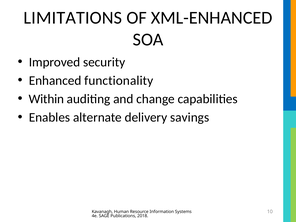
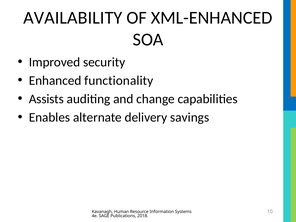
LIMITATIONS: LIMITATIONS -> AVAILABILITY (73, 18)
Within: Within -> Assists (46, 99)
